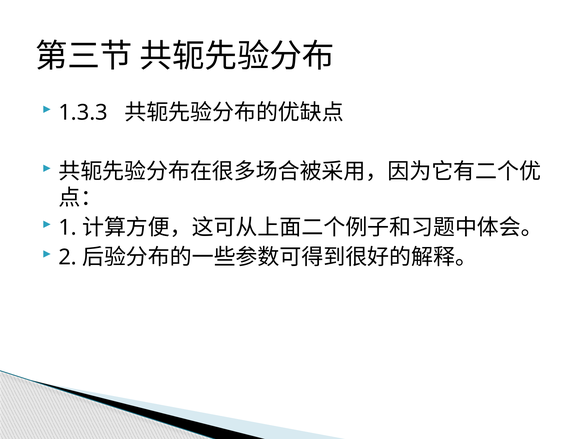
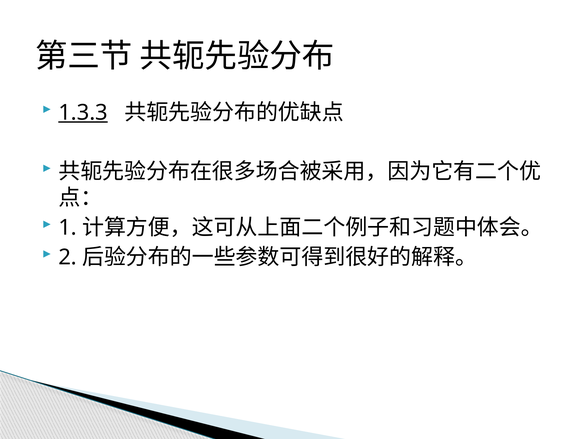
1.3.3 underline: none -> present (83, 112)
